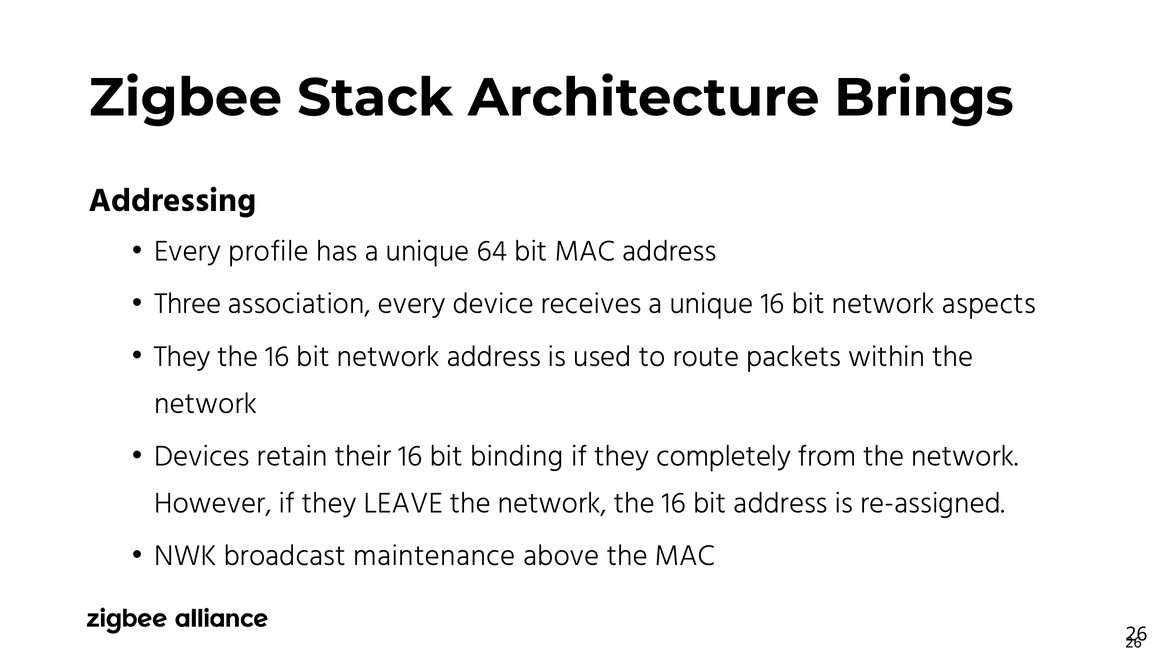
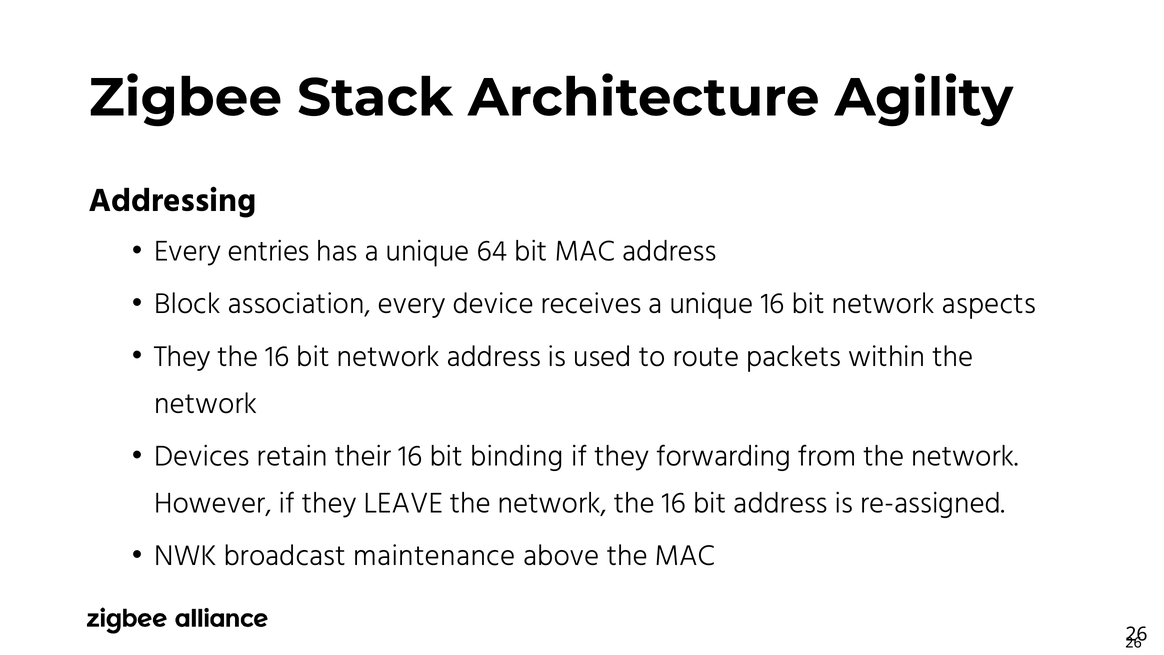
Brings: Brings -> Agility (924, 98)
profile: profile -> entries (269, 251)
Three: Three -> Block (187, 304)
completely: completely -> forwarding (724, 456)
